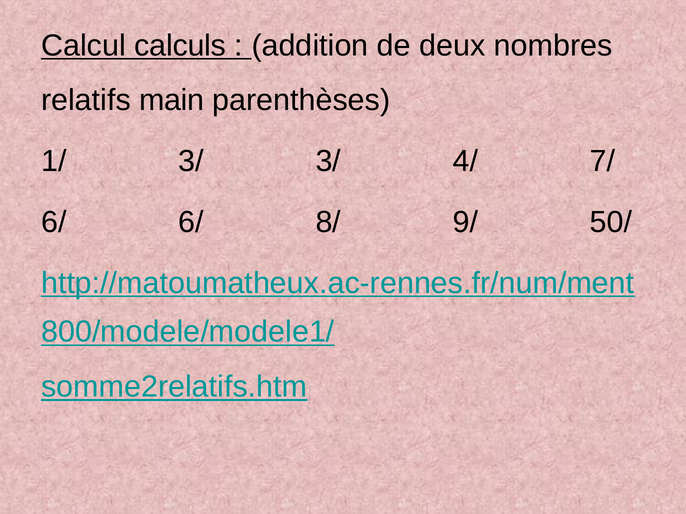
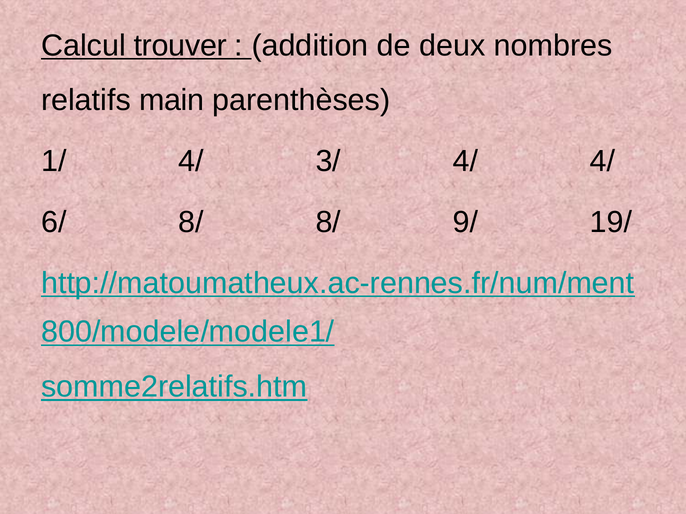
calculs: calculs -> trouver (180, 45)
1/ 3/: 3/ -> 4/ (191, 161)
4/ 7/: 7/ -> 4/ (603, 161)
6/ 6/: 6/ -> 8/ (191, 222)
50/: 50/ -> 19/ (611, 222)
